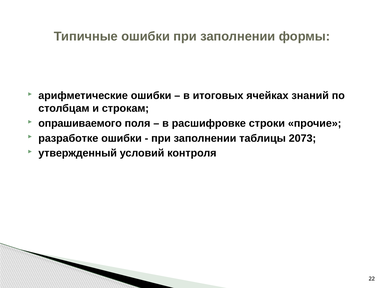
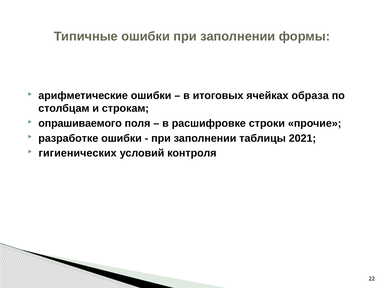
знаний: знаний -> образа (310, 96)
2073: 2073 -> 2021 (302, 138)
утвержденный: утвержденный -> гигиенических (78, 153)
